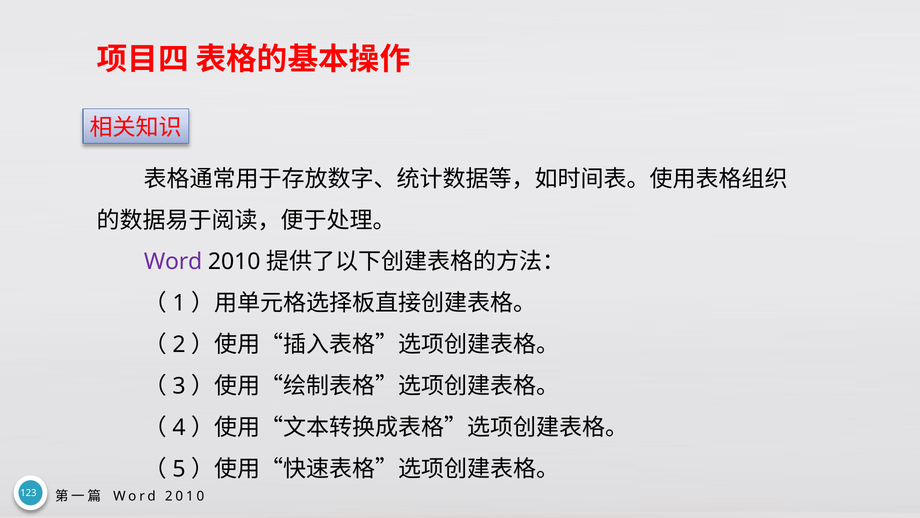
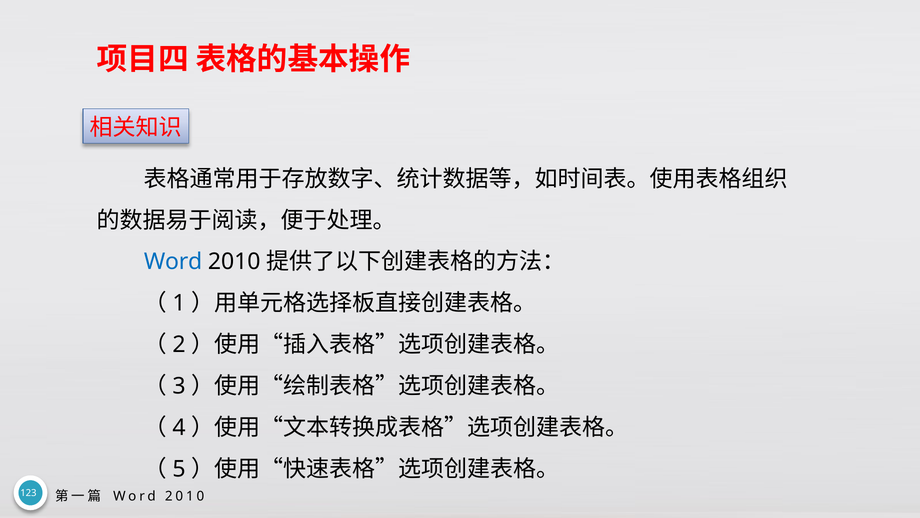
Word colour: purple -> blue (173, 262)
